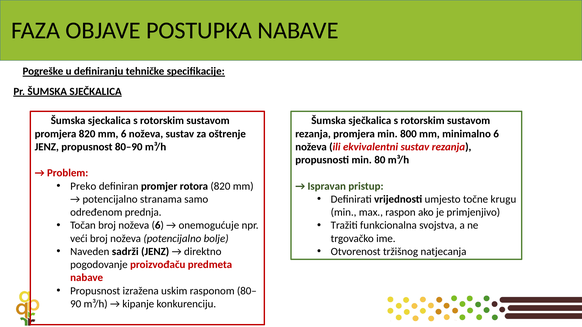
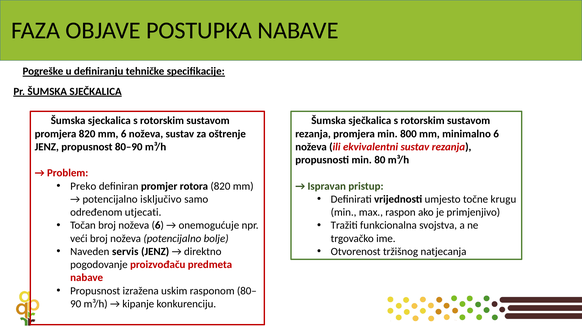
stranama: stranama -> isključivo (161, 199)
prednja: prednja -> utjecati (143, 212)
sadrži: sadrži -> servis (125, 252)
